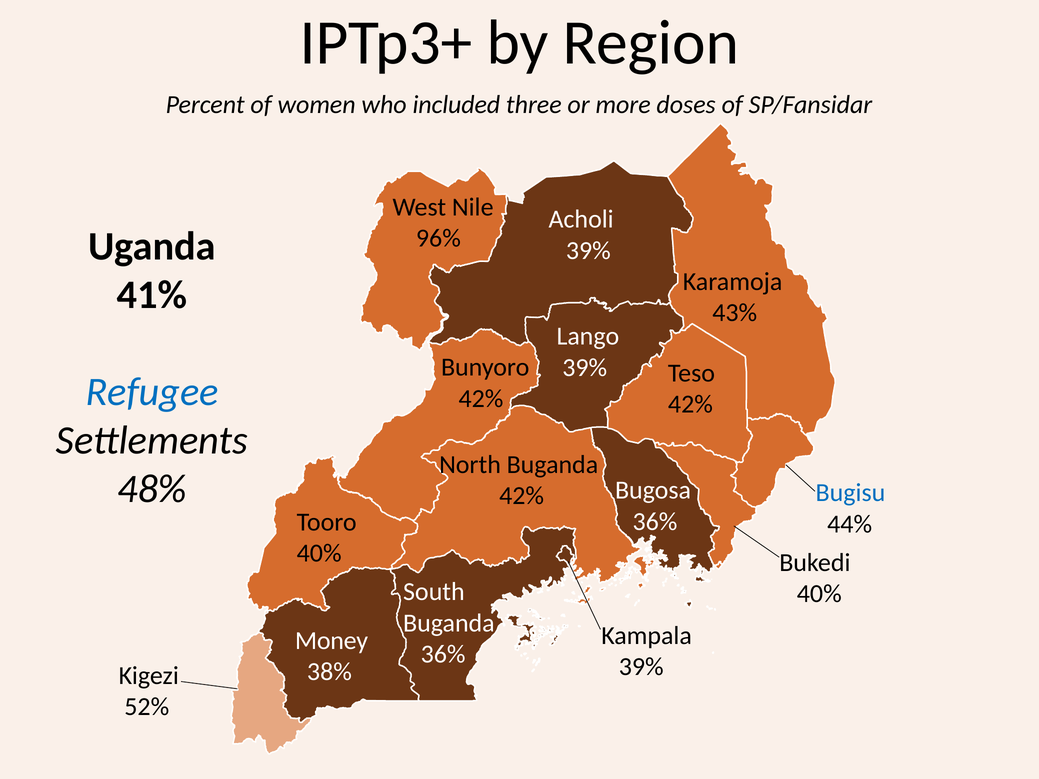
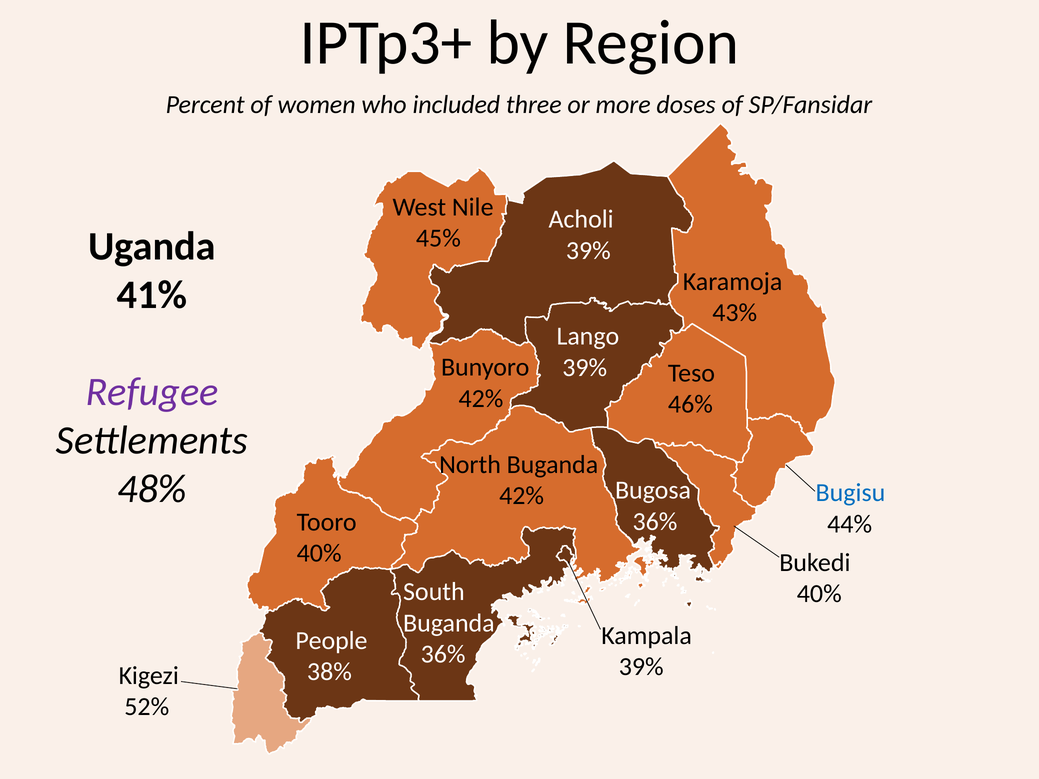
96%: 96% -> 45% (438, 238)
Refugee colour: blue -> purple (152, 392)
42%: 42% -> 46% (690, 404)
Money: Money -> People (331, 641)
